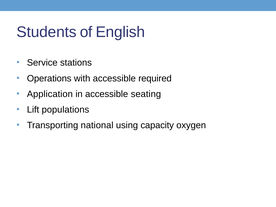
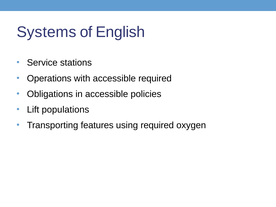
Students: Students -> Systems (46, 32)
Application: Application -> Obligations (50, 94)
seating: seating -> policies (146, 94)
national: national -> features (97, 125)
using capacity: capacity -> required (157, 125)
